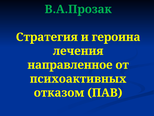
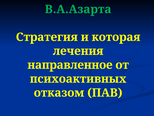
В.А.Прозак: В.А.Прозак -> В.А.Азарта (78, 9)
героина: героина -> которая (116, 37)
